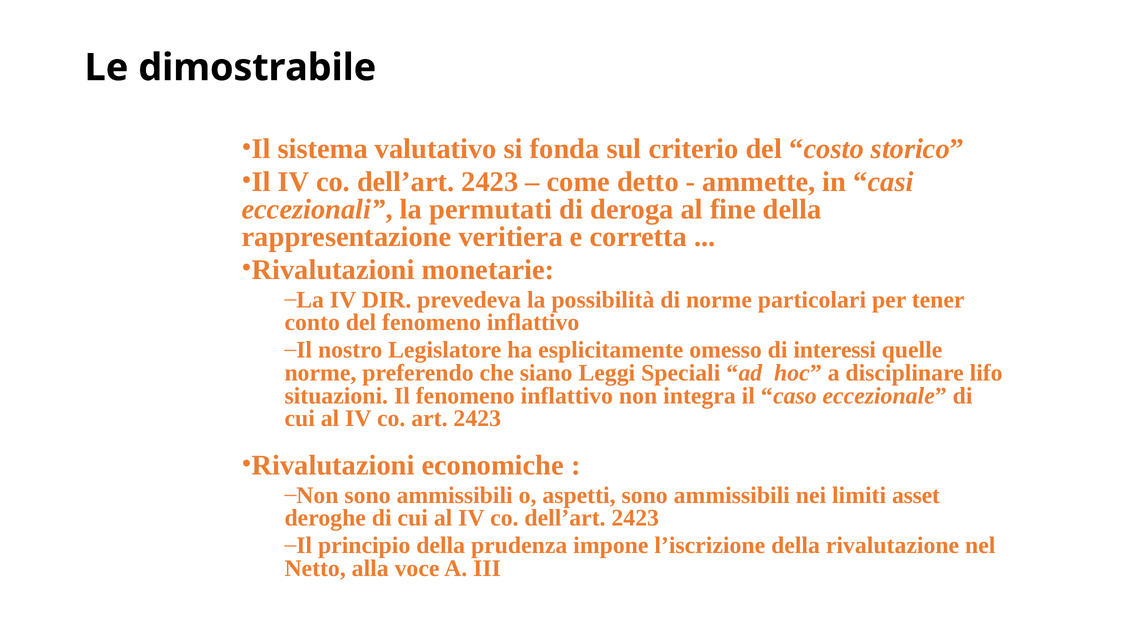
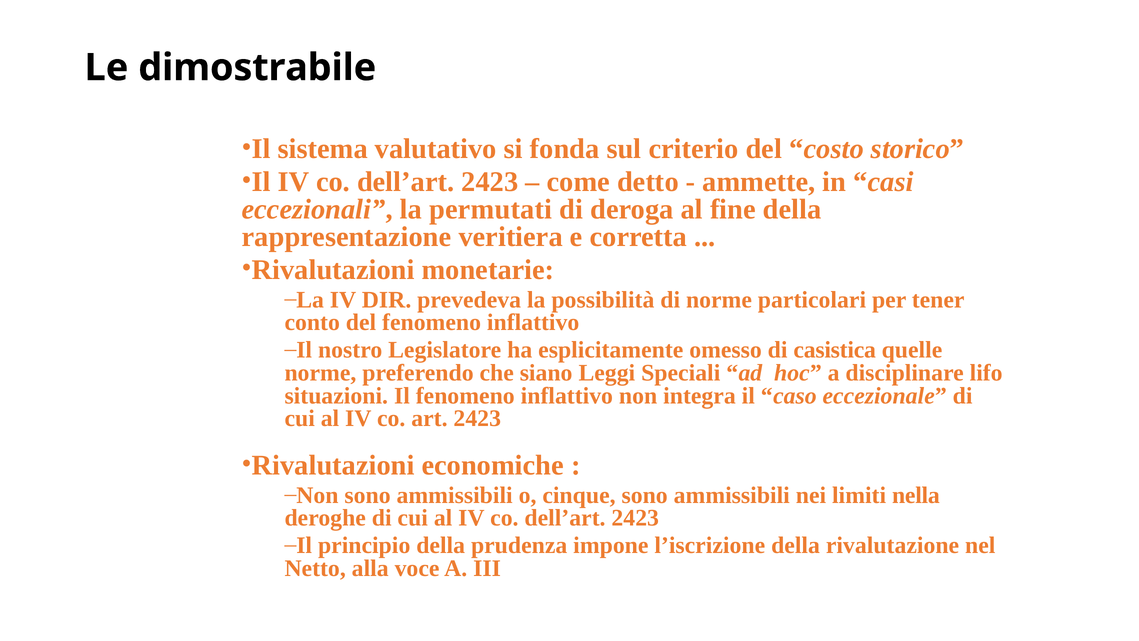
interessi: interessi -> casistica (835, 350)
aspetti: aspetti -> cinque (579, 495)
asset: asset -> nella (916, 495)
